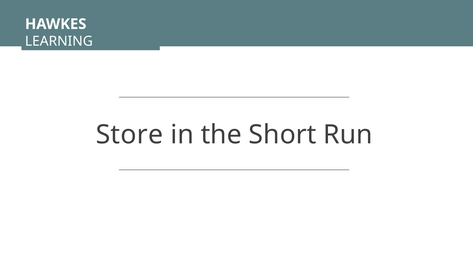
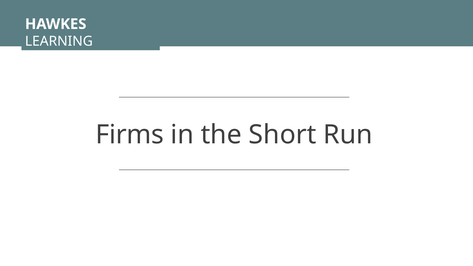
Store: Store -> Firms (130, 135)
